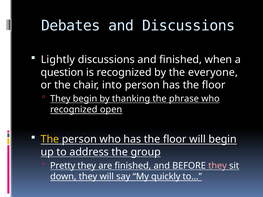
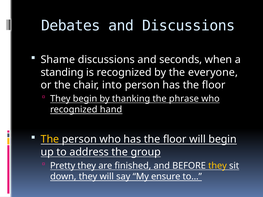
Lightly: Lightly -> Shame (58, 60)
and finished: finished -> seconds (181, 60)
question: question -> standing (62, 72)
open: open -> hand (111, 110)
they colour: pink -> yellow (218, 166)
quickly: quickly -> ensure (166, 177)
